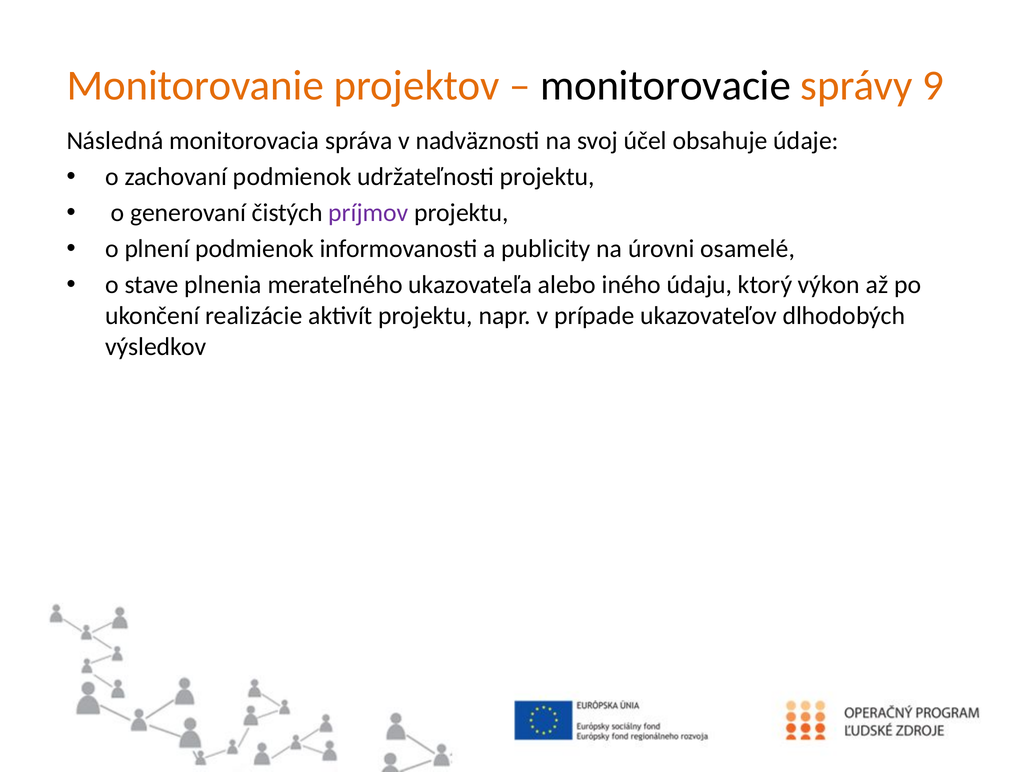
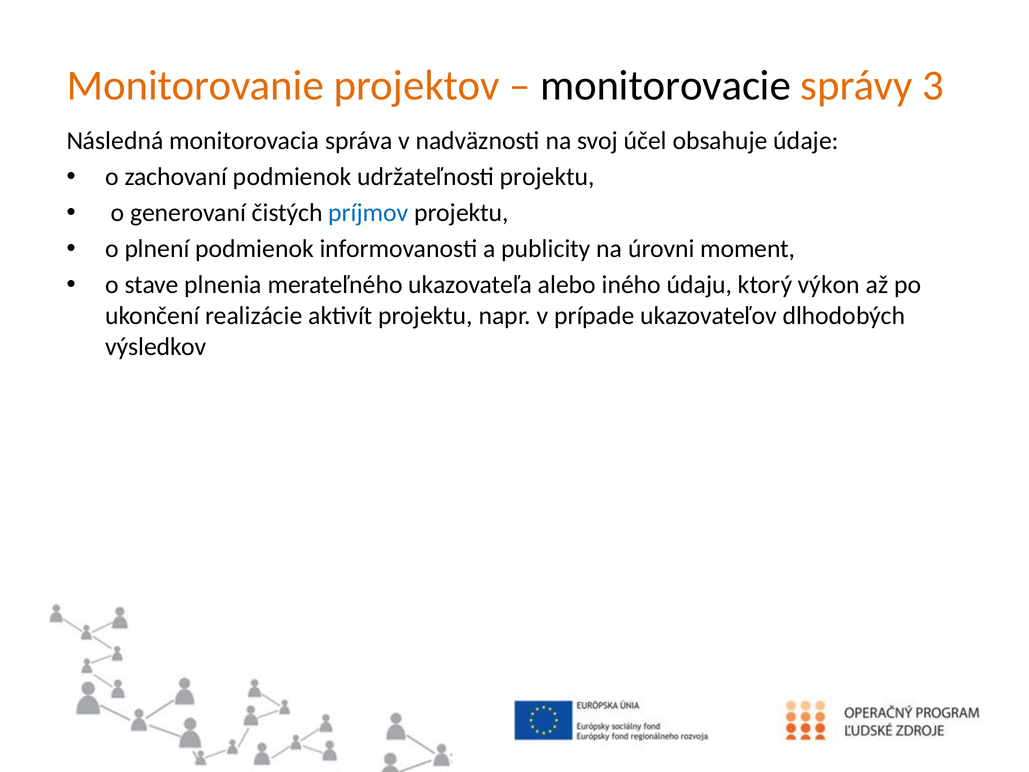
9: 9 -> 3 (933, 86)
príjmov colour: purple -> blue (368, 213)
osamelé: osamelé -> moment (748, 249)
